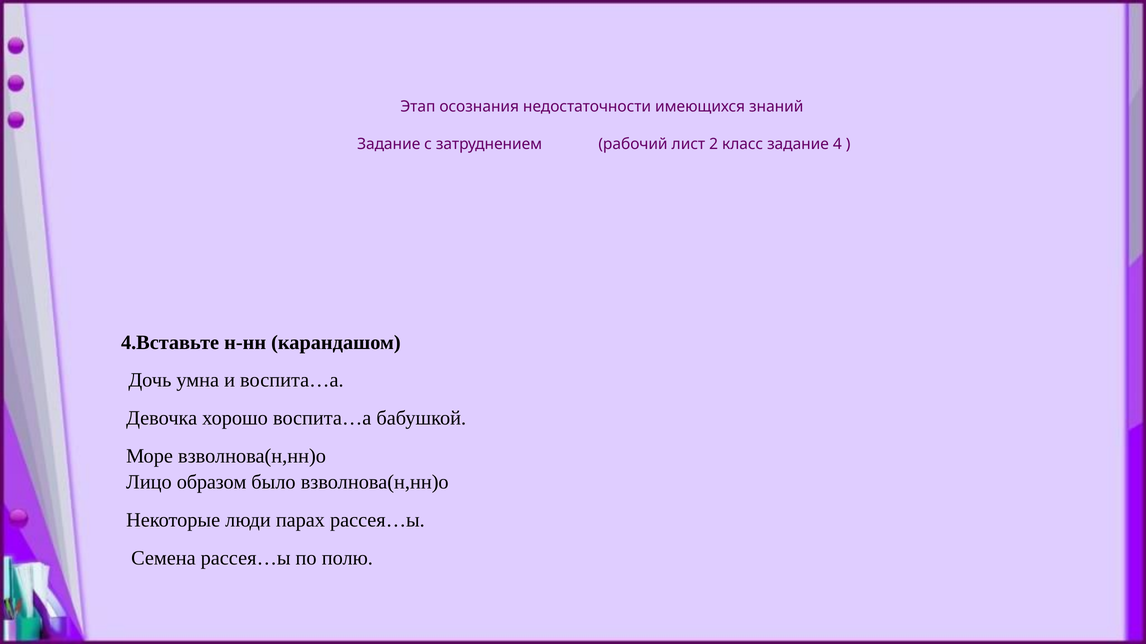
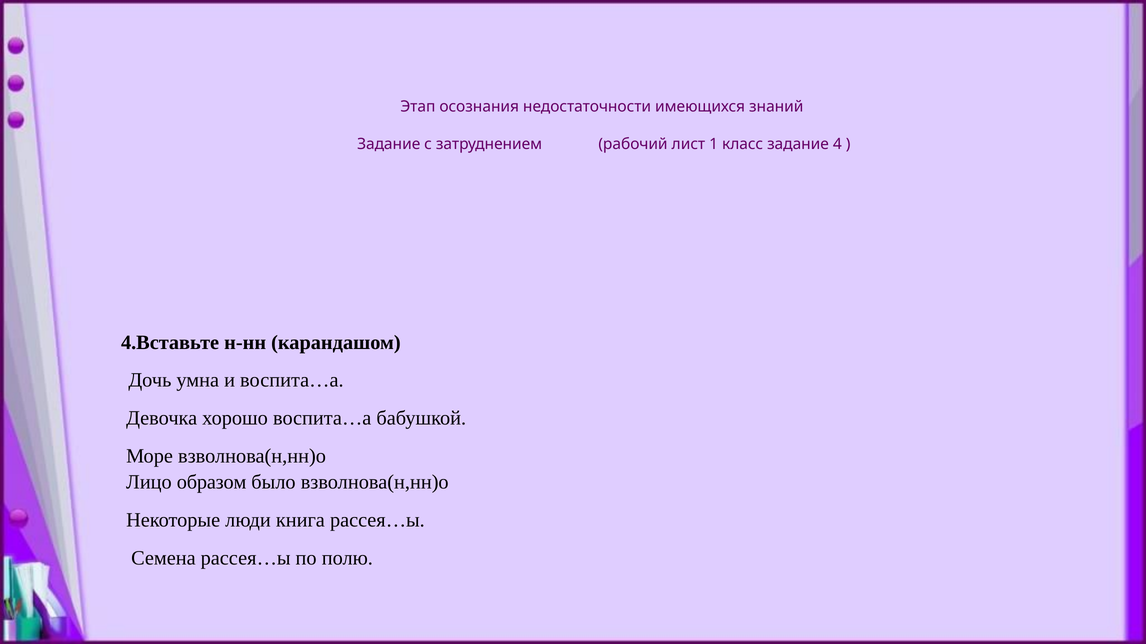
2: 2 -> 1 (714, 145)
парах: парах -> книга (300, 521)
